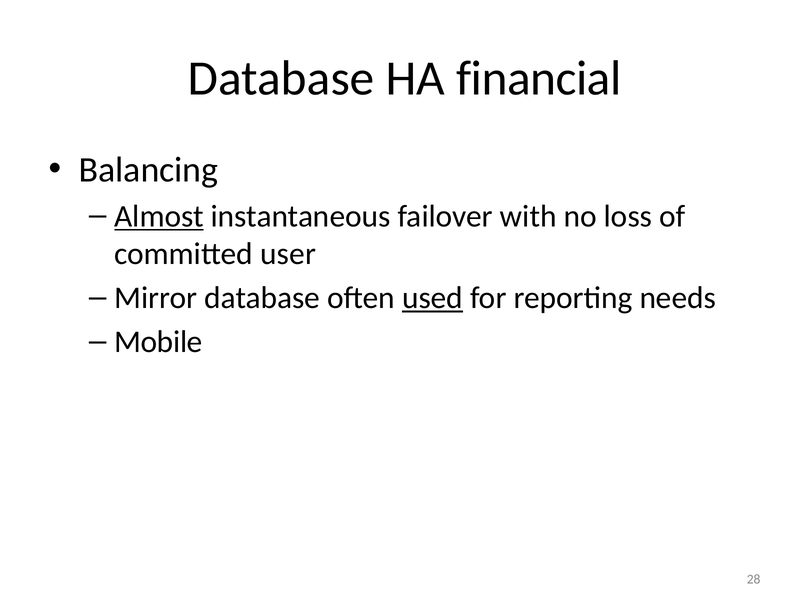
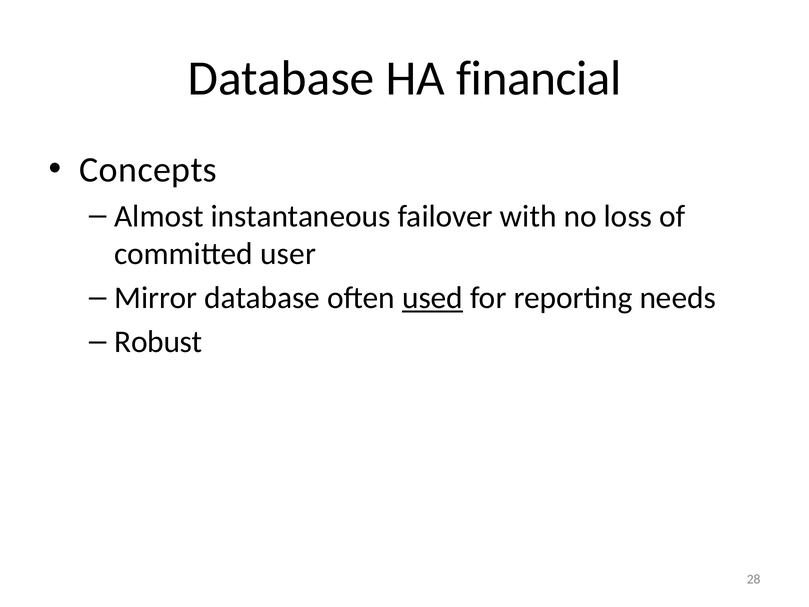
Balancing: Balancing -> Concepts (148, 170)
Almost underline: present -> none (159, 216)
Mobile: Mobile -> Robust (158, 342)
